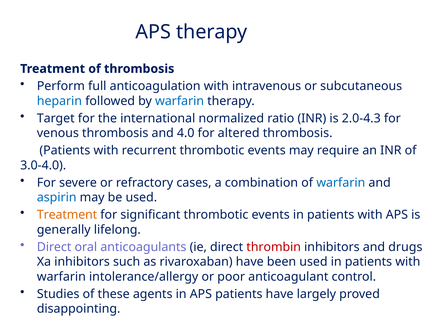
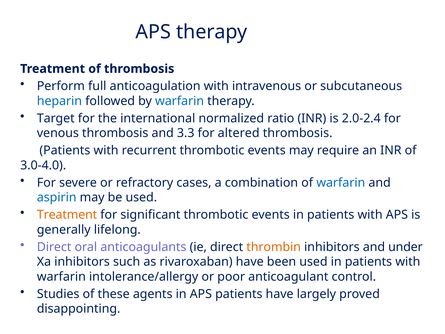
2.0-4.3: 2.0-4.3 -> 2.0-2.4 (361, 118)
4.0: 4.0 -> 3.3 (186, 133)
thrombin colour: red -> orange (274, 247)
drugs: drugs -> under (405, 247)
